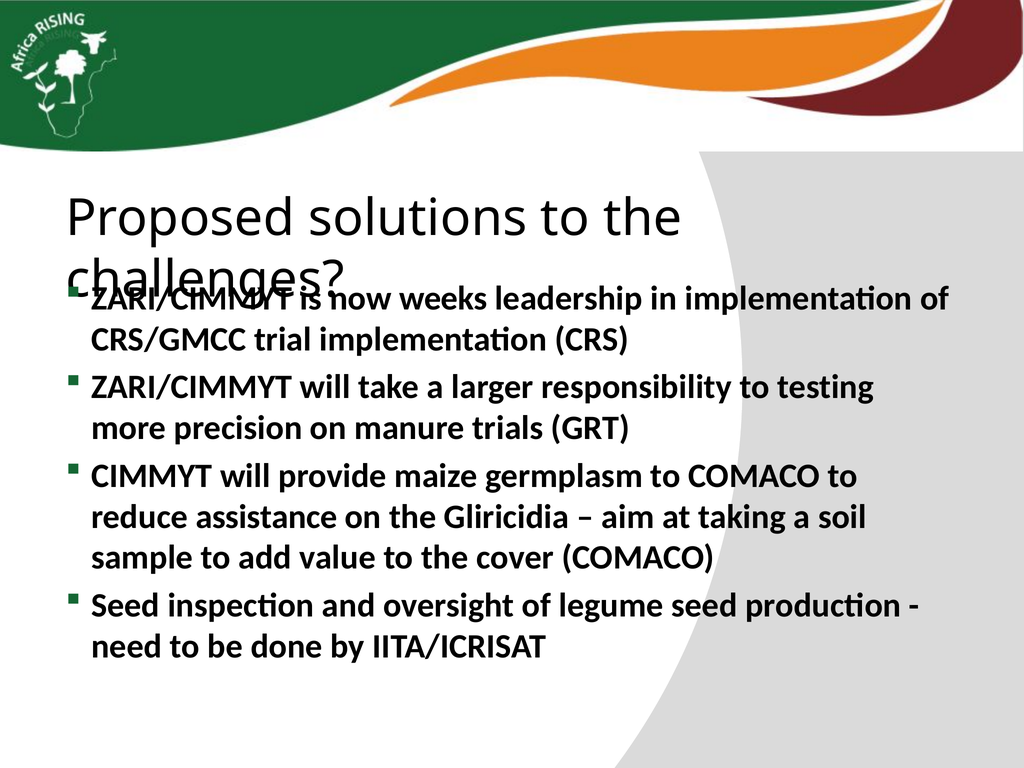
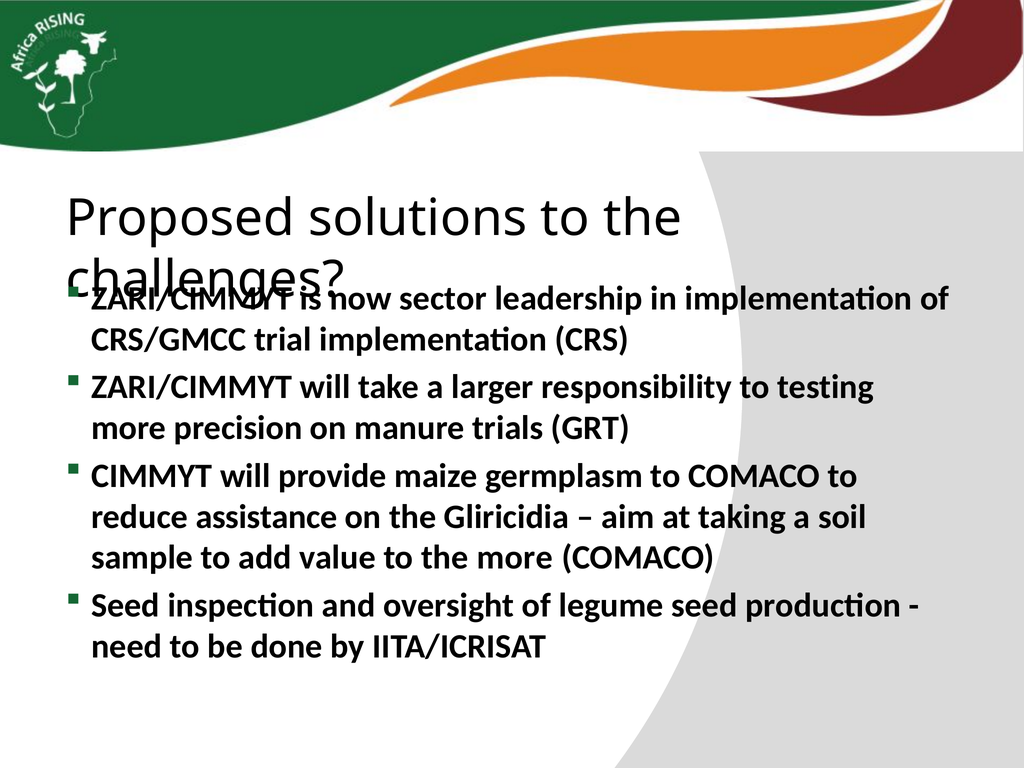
weeks: weeks -> sector (443, 298)
the cover: cover -> more (515, 558)
